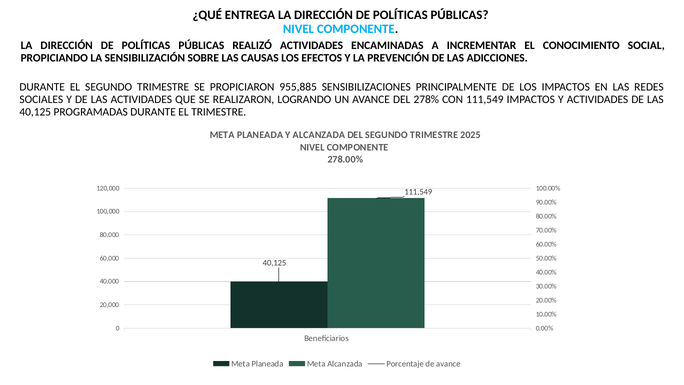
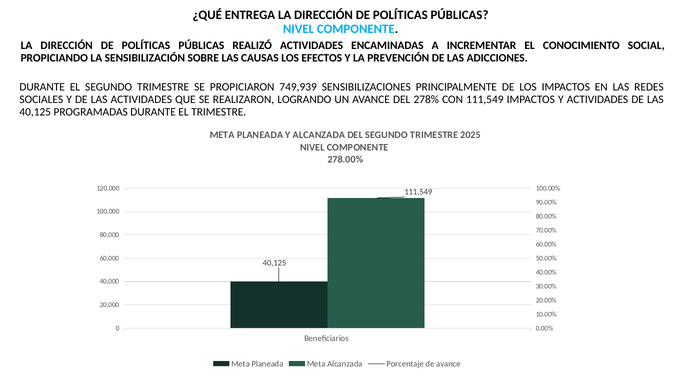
955,885: 955,885 -> 749,939 (298, 87)
